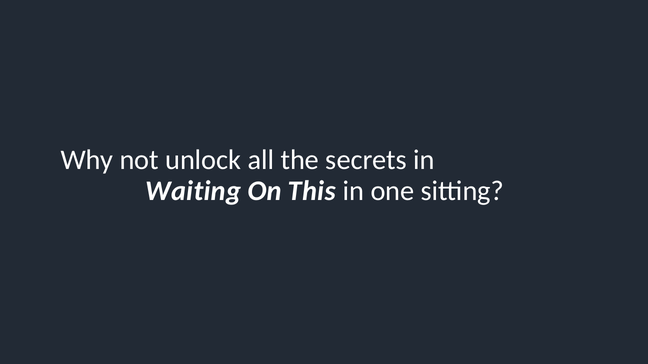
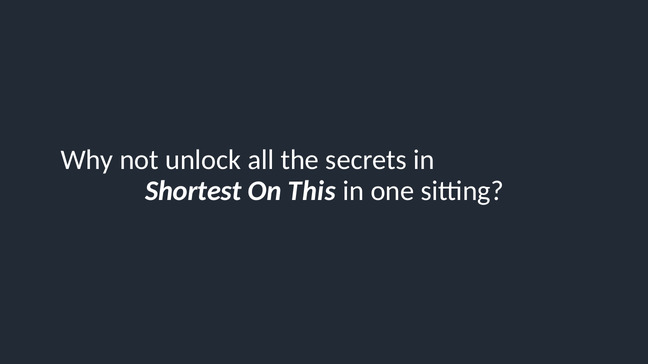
Waiting: Waiting -> Shortest (193, 191)
